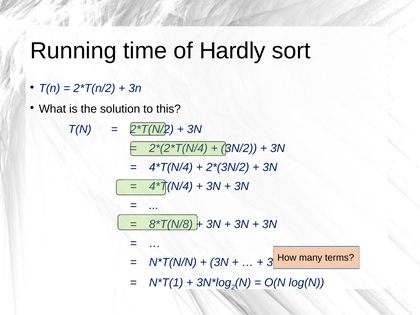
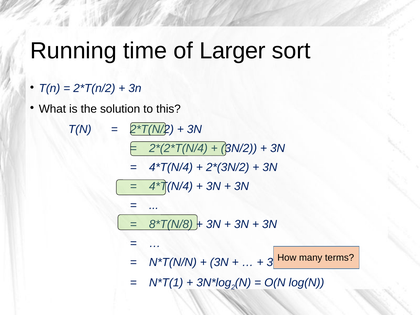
Hardly: Hardly -> Larger (233, 51)
